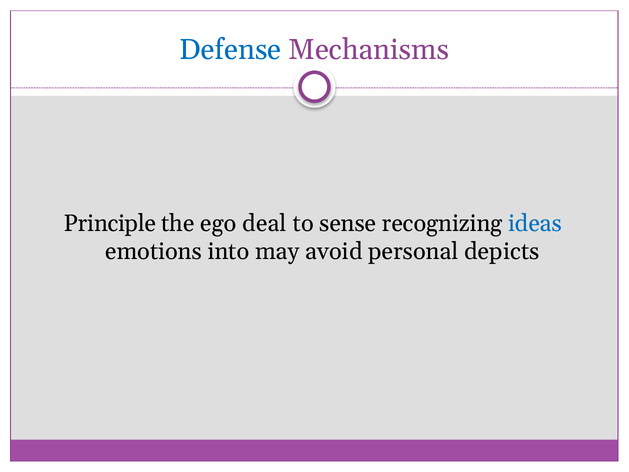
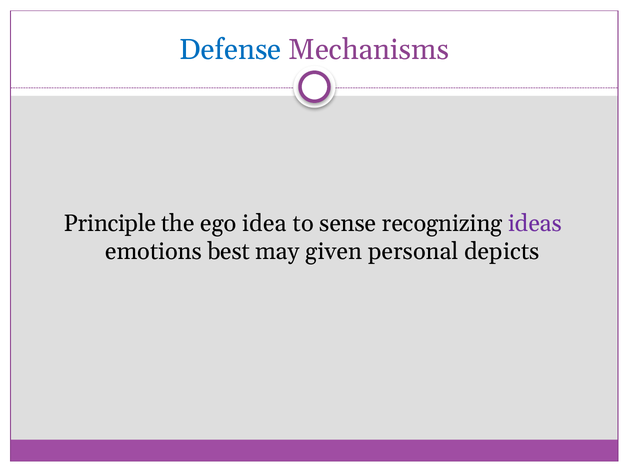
deal: deal -> idea (265, 223)
ideas colour: blue -> purple (535, 223)
into: into -> best (229, 251)
avoid: avoid -> given (334, 251)
